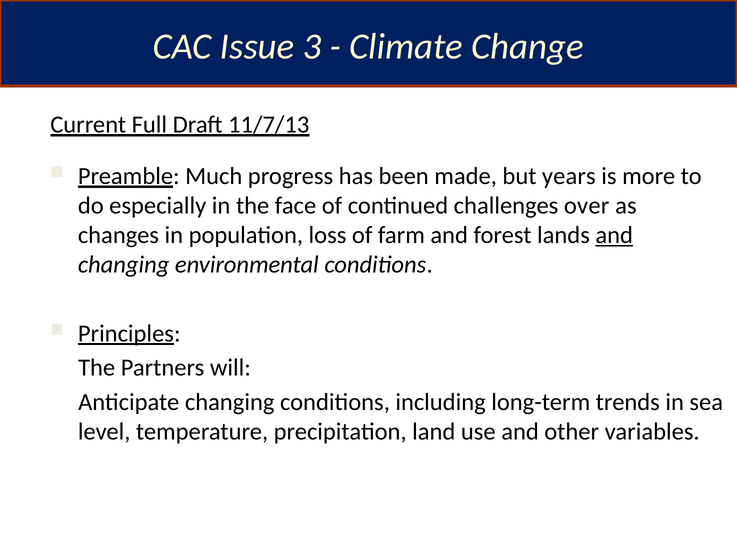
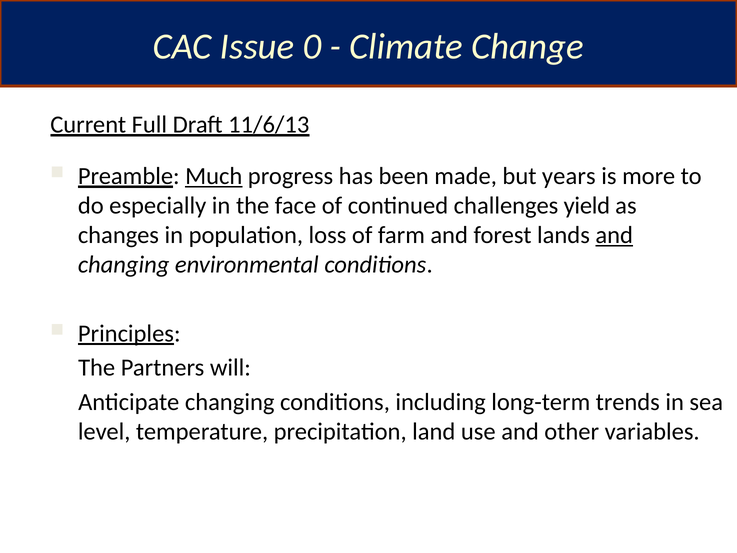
3: 3 -> 0 (312, 47)
11/7/13: 11/7/13 -> 11/6/13 (269, 124)
Much underline: none -> present (214, 176)
over: over -> yield (587, 206)
